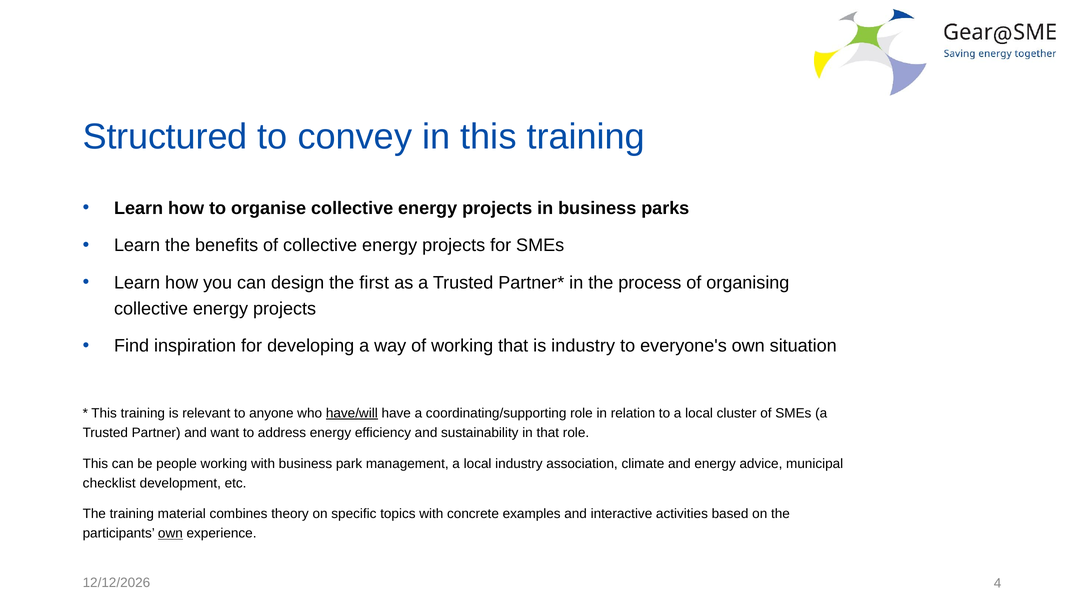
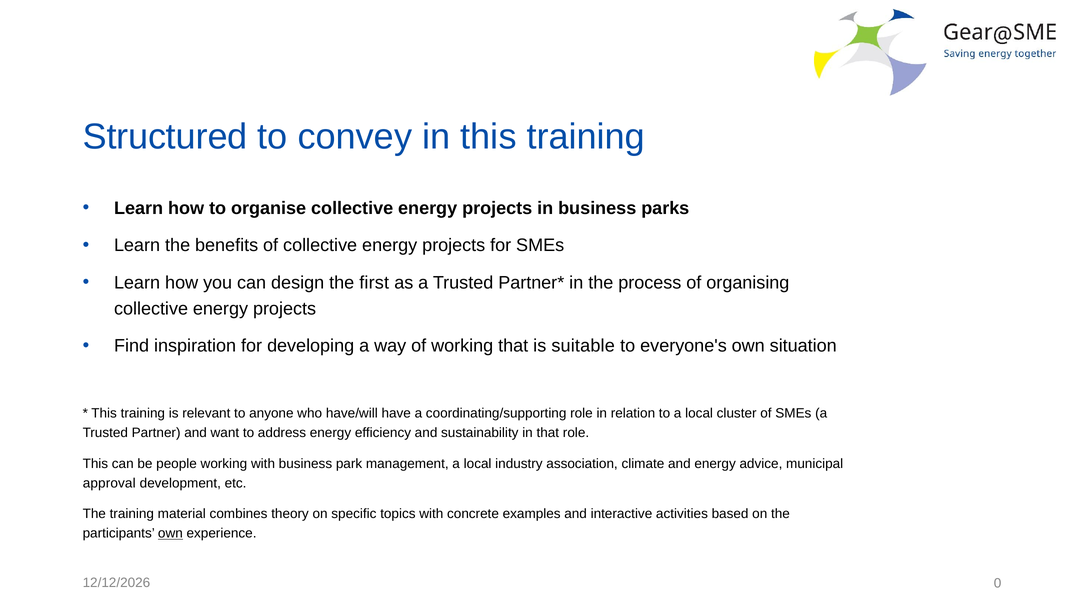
is industry: industry -> suitable (583, 346)
have/will underline: present -> none (352, 413)
checklist: checklist -> approval (109, 483)
4: 4 -> 0 (998, 583)
